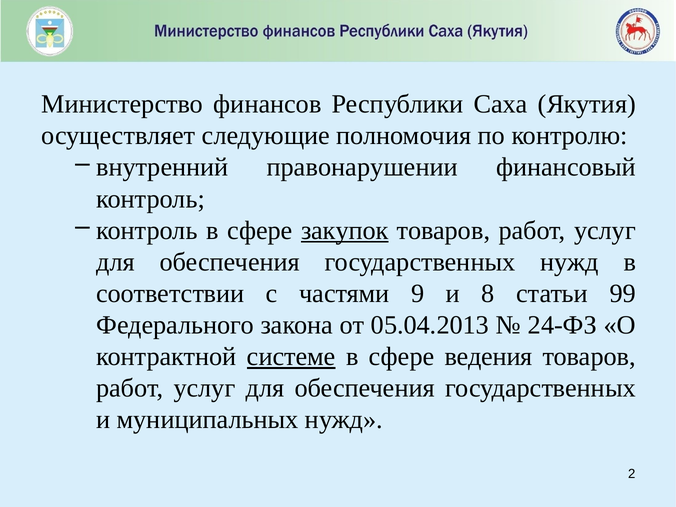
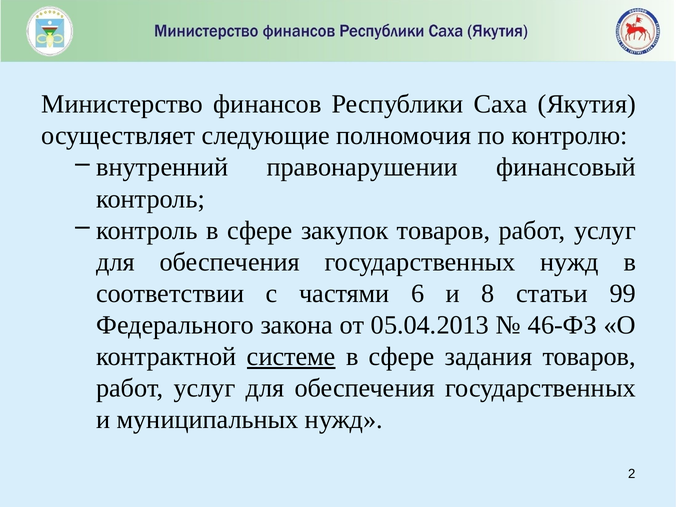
закупок underline: present -> none (345, 230)
9: 9 -> 6 (418, 294)
24-ФЗ: 24-ФЗ -> 46-ФЗ (562, 325)
ведения: ведения -> задания (488, 357)
